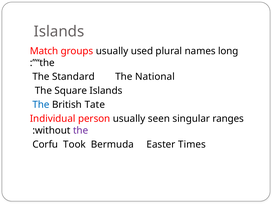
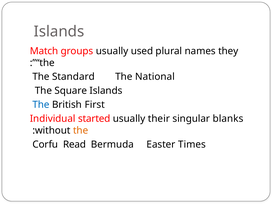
long: long -> they (228, 51)
Tate: Tate -> First (95, 105)
person: person -> started (94, 119)
seen: seen -> their (159, 119)
ranges: ranges -> blanks (228, 119)
the colour: purple -> orange (81, 130)
Took: Took -> Read (75, 144)
